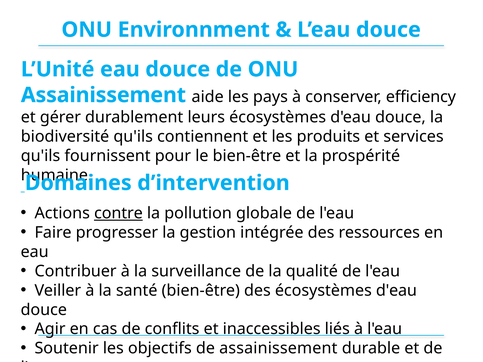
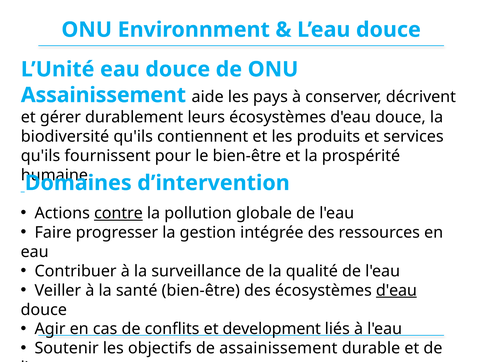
efficiency: efficiency -> décrivent (421, 97)
d'eau underline: none -> present (396, 291)
inaccessibles: inaccessibles -> development (272, 329)
